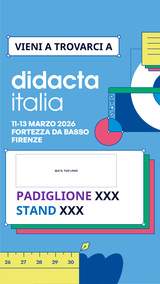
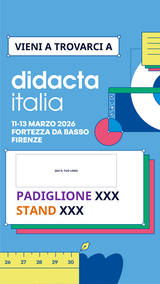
STAND colour: blue -> orange (36, 211)
